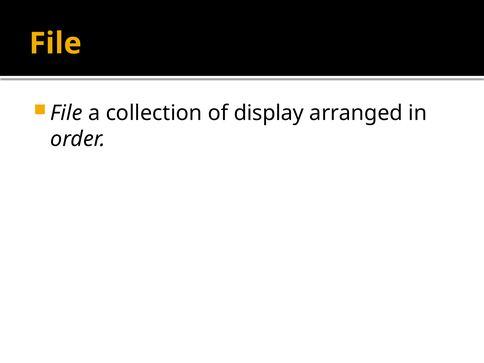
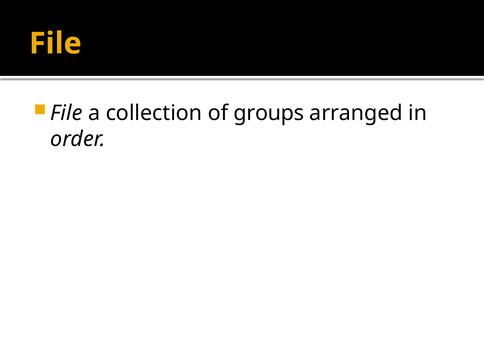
display: display -> groups (269, 113)
